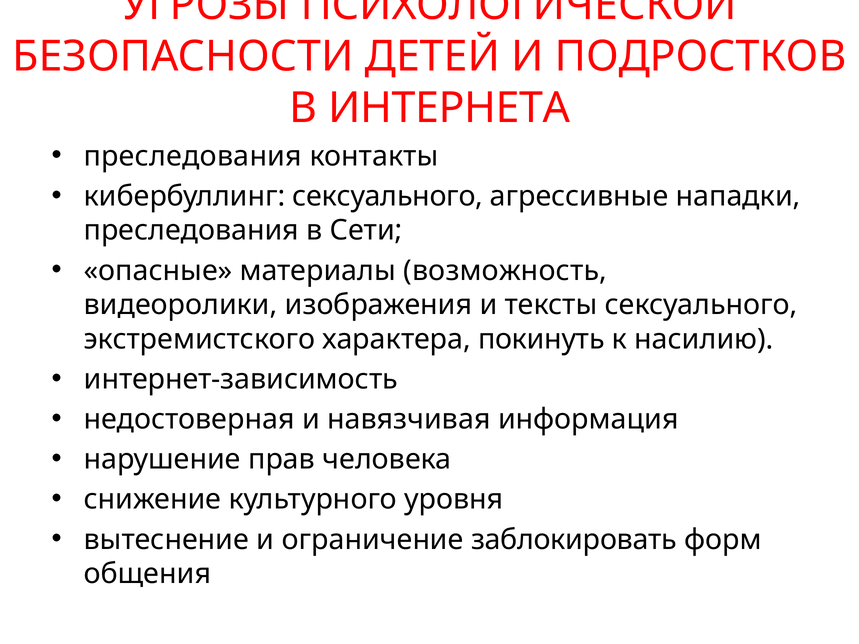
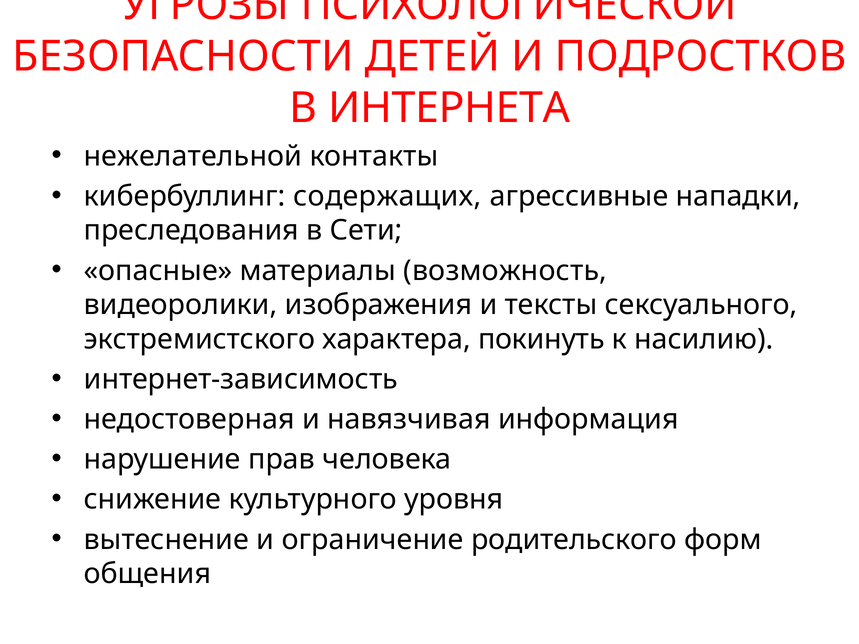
преследования: преследования -> нежелательной (193, 156)
кибербуллинг сексуального: сексуального -> содержащих (387, 196)
заблокировать: заблокировать -> родительского (574, 540)
